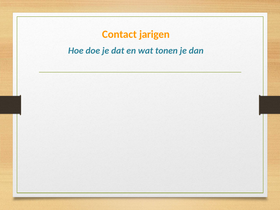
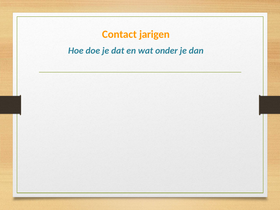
tonen: tonen -> onder (166, 51)
